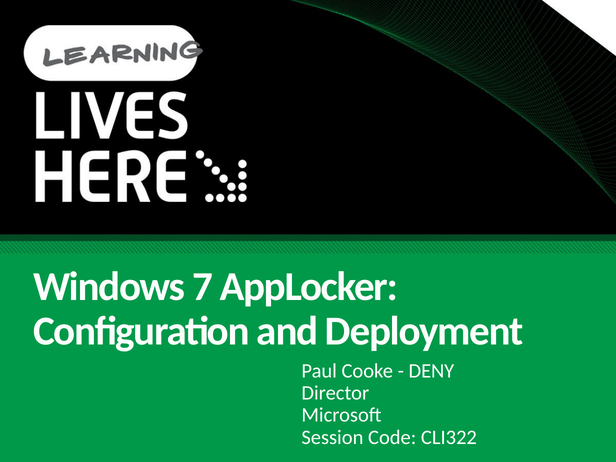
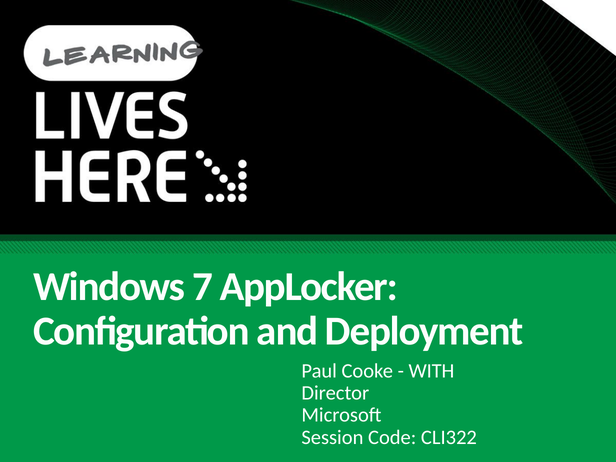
DENY: DENY -> WITH (431, 371)
